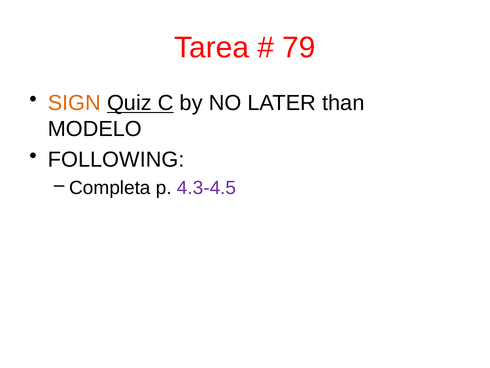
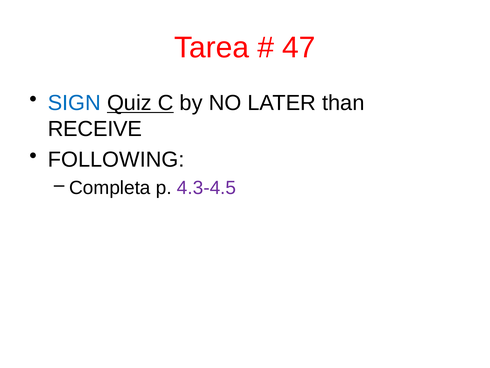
79: 79 -> 47 (299, 47)
SIGN colour: orange -> blue (74, 103)
MODELO: MODELO -> RECEIVE (95, 129)
